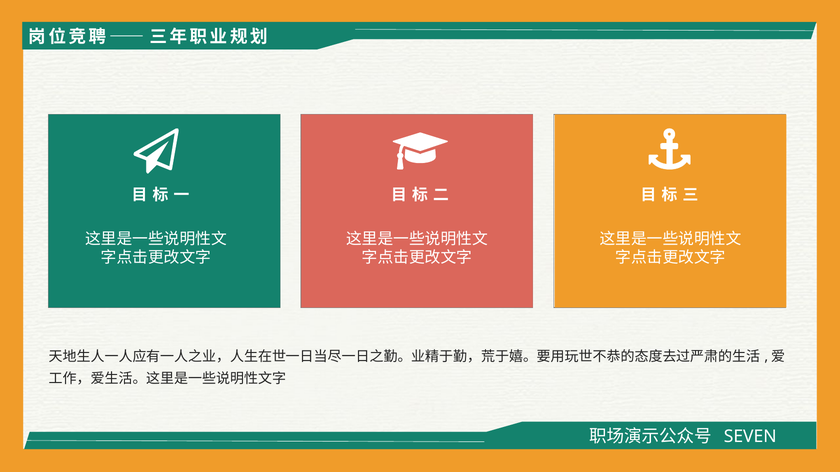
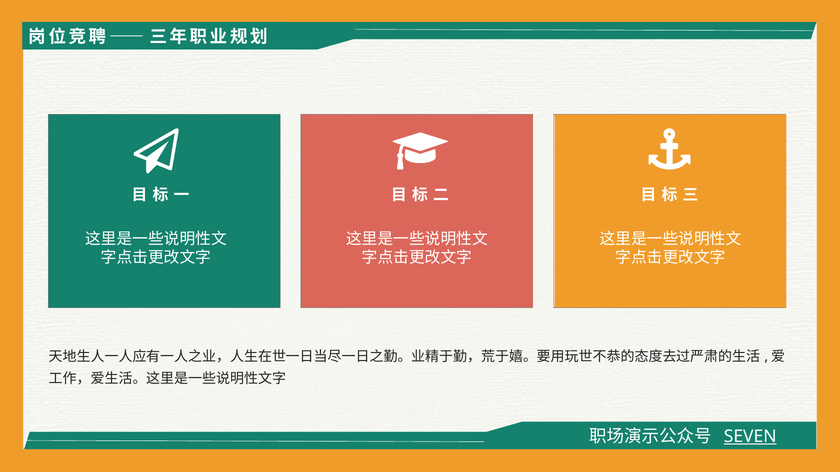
SEVEN underline: none -> present (750, 437)
